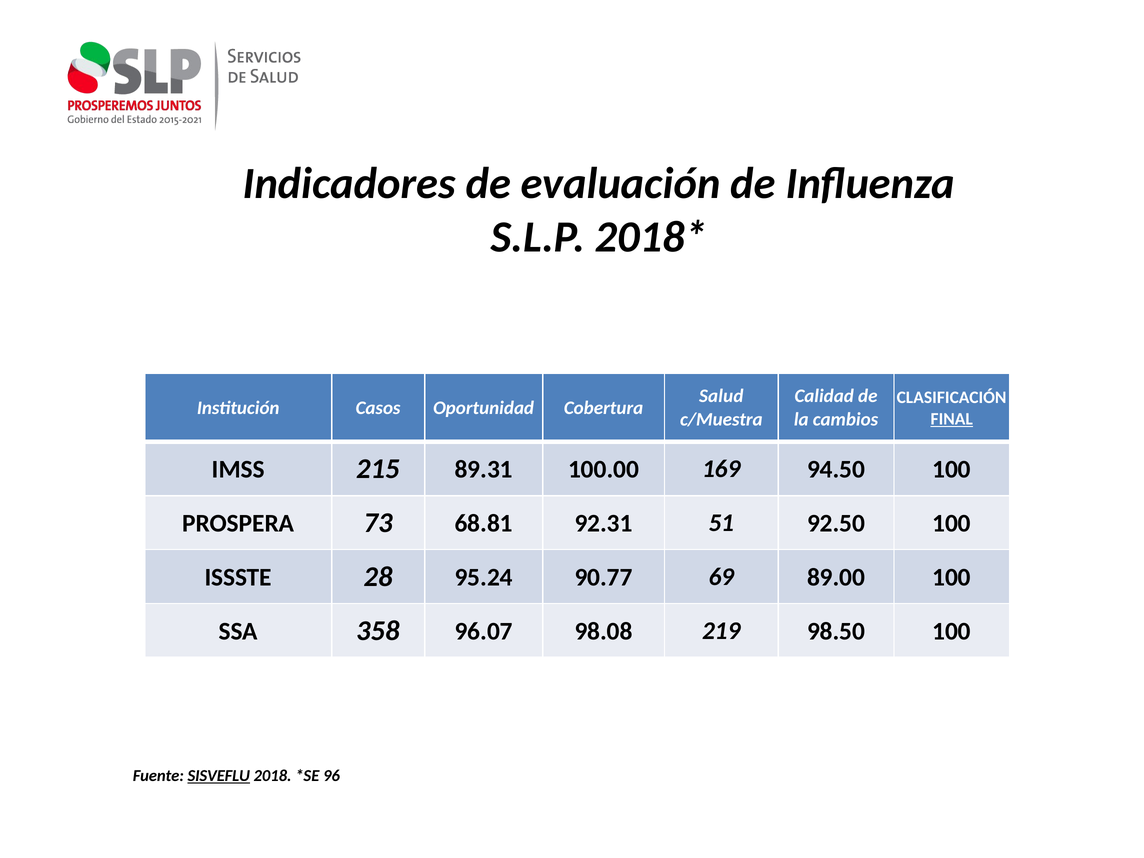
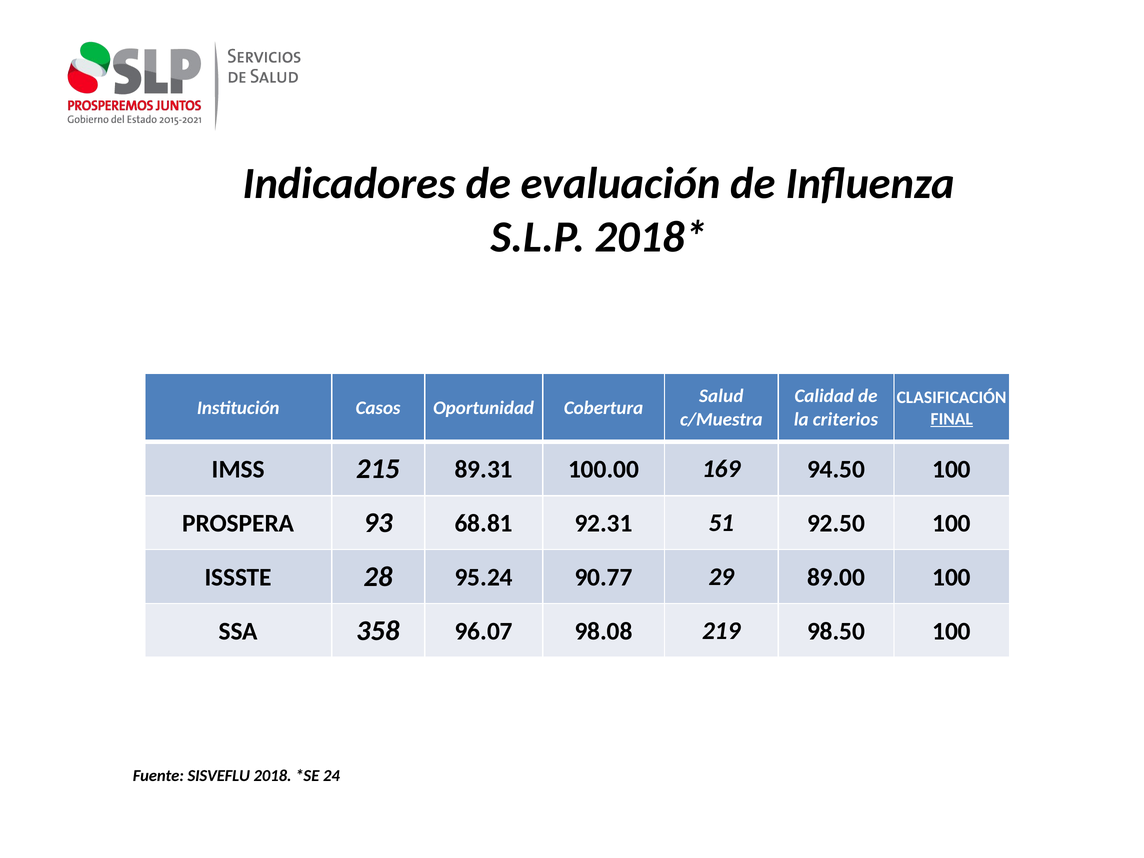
cambios: cambios -> criterios (845, 419)
73: 73 -> 93 (378, 523)
69: 69 -> 29 (721, 577)
SISVEFLU underline: present -> none (219, 776)
96: 96 -> 24 (331, 776)
